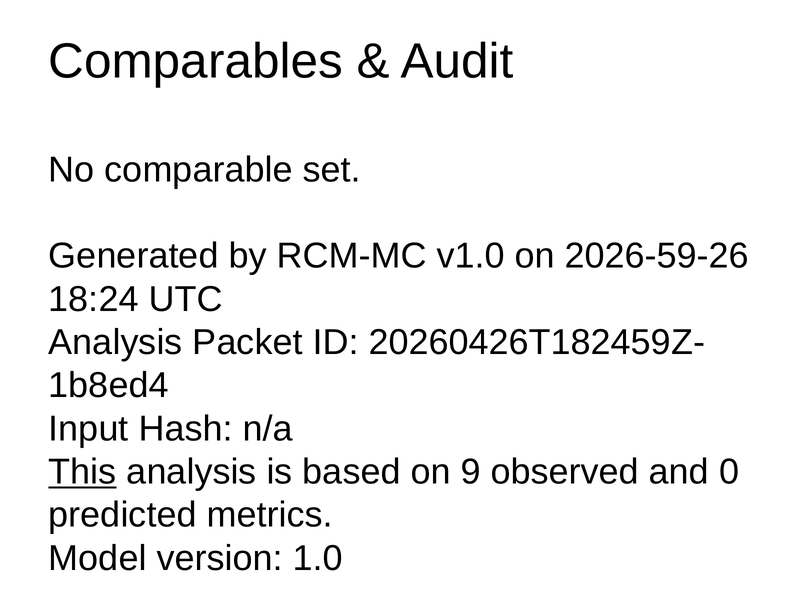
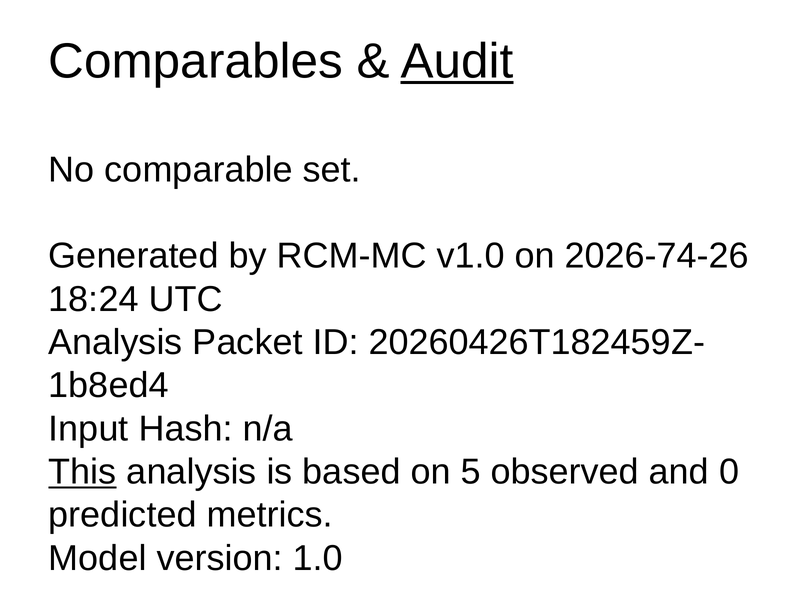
Audit underline: none -> present (457, 61)
2026-59-26: 2026-59-26 -> 2026-74-26 (657, 256)
9: 9 -> 5 (471, 472)
